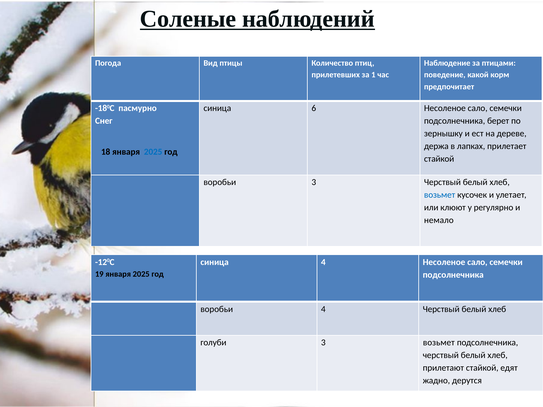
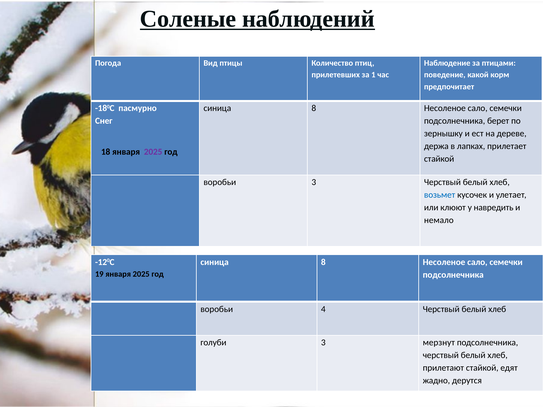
6: 6 -> 8 (314, 108)
2025 colour: blue -> purple (153, 152)
регулярно: регулярно -> навредить (494, 208)
4: 4 -> 8 (323, 262)
3 возьмет: возьмет -> мерзнут (439, 343)
